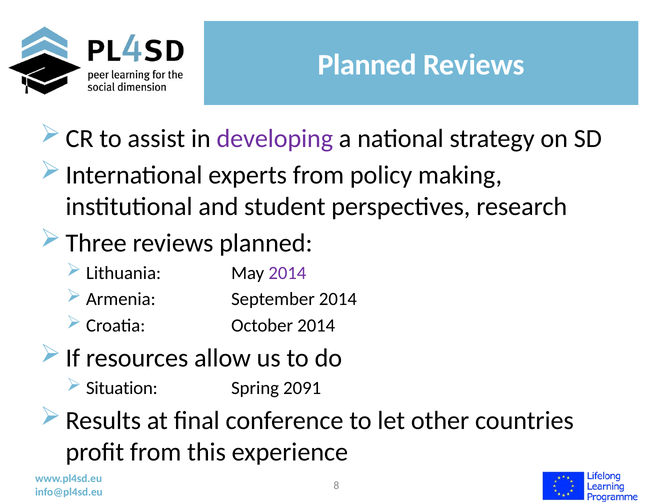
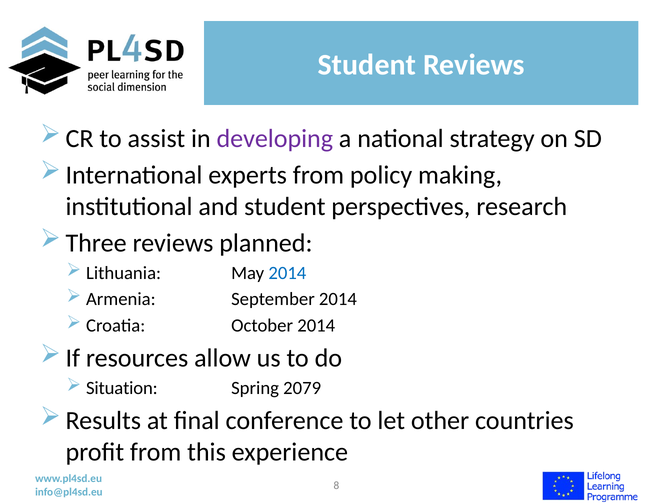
Planned: Planned -> Student (367, 65)
2014 colour: purple -> blue (287, 273)
2091: 2091 -> 2079 (302, 388)
